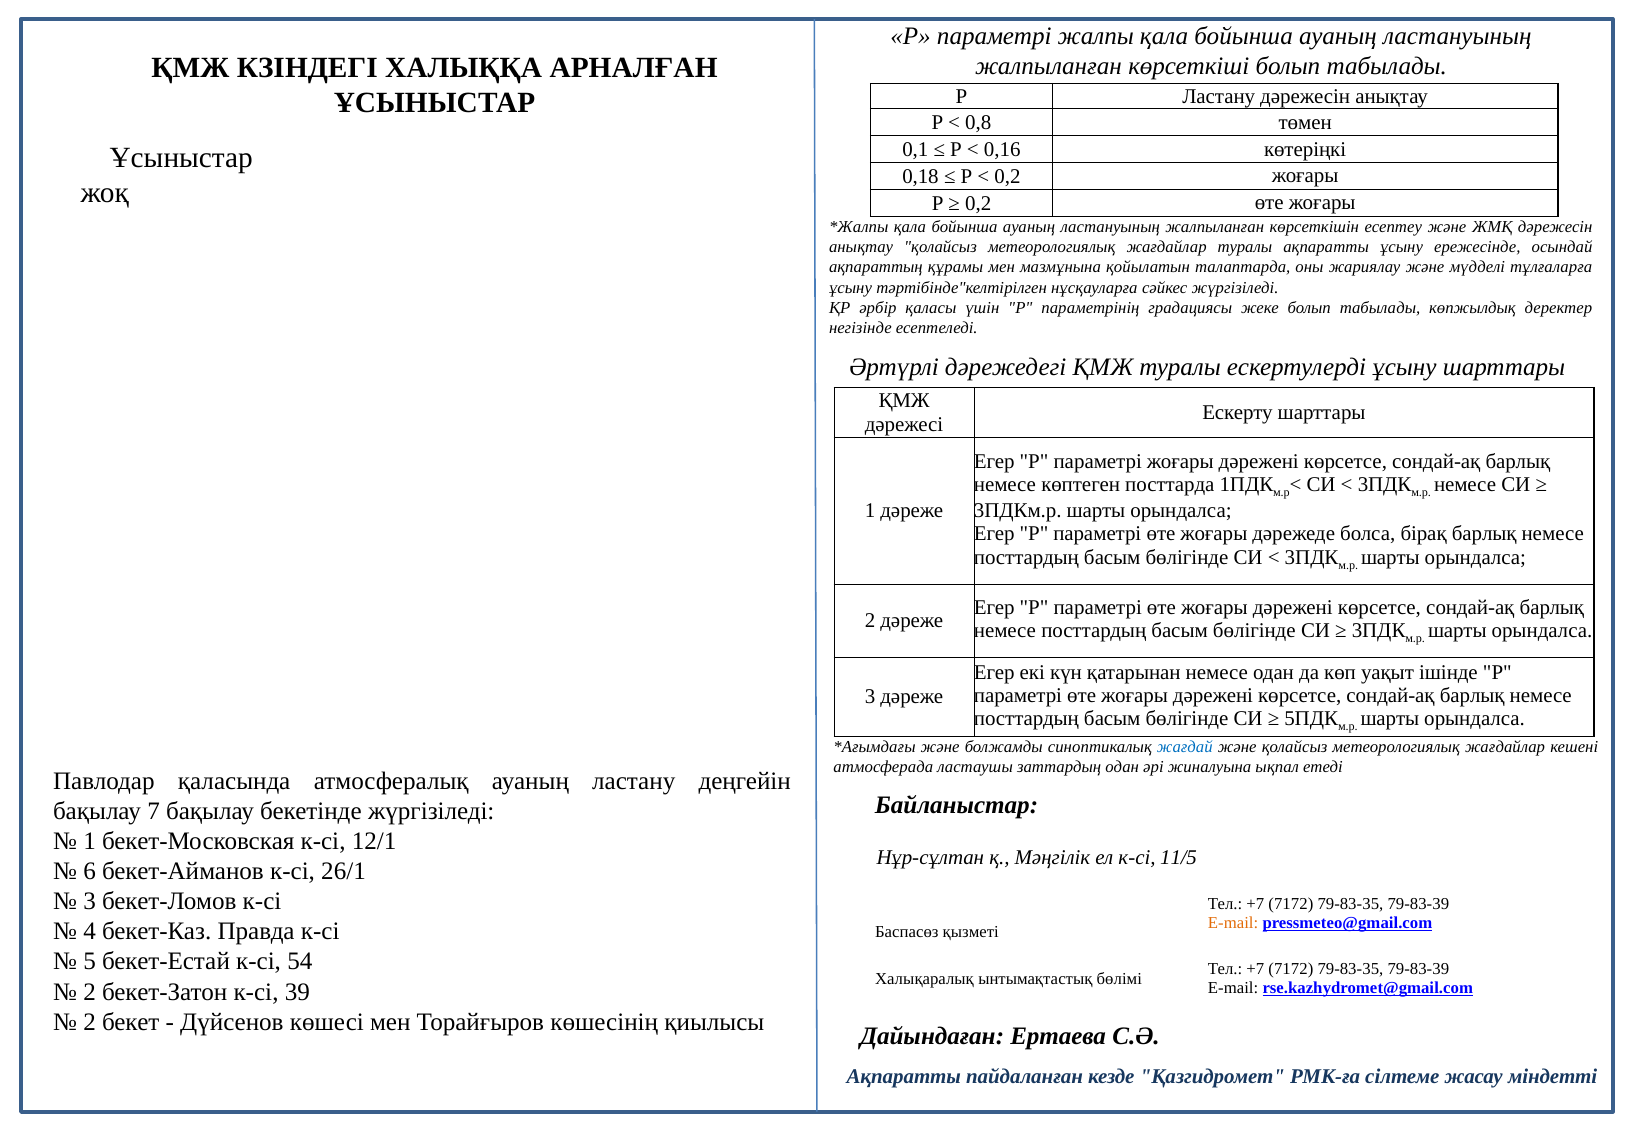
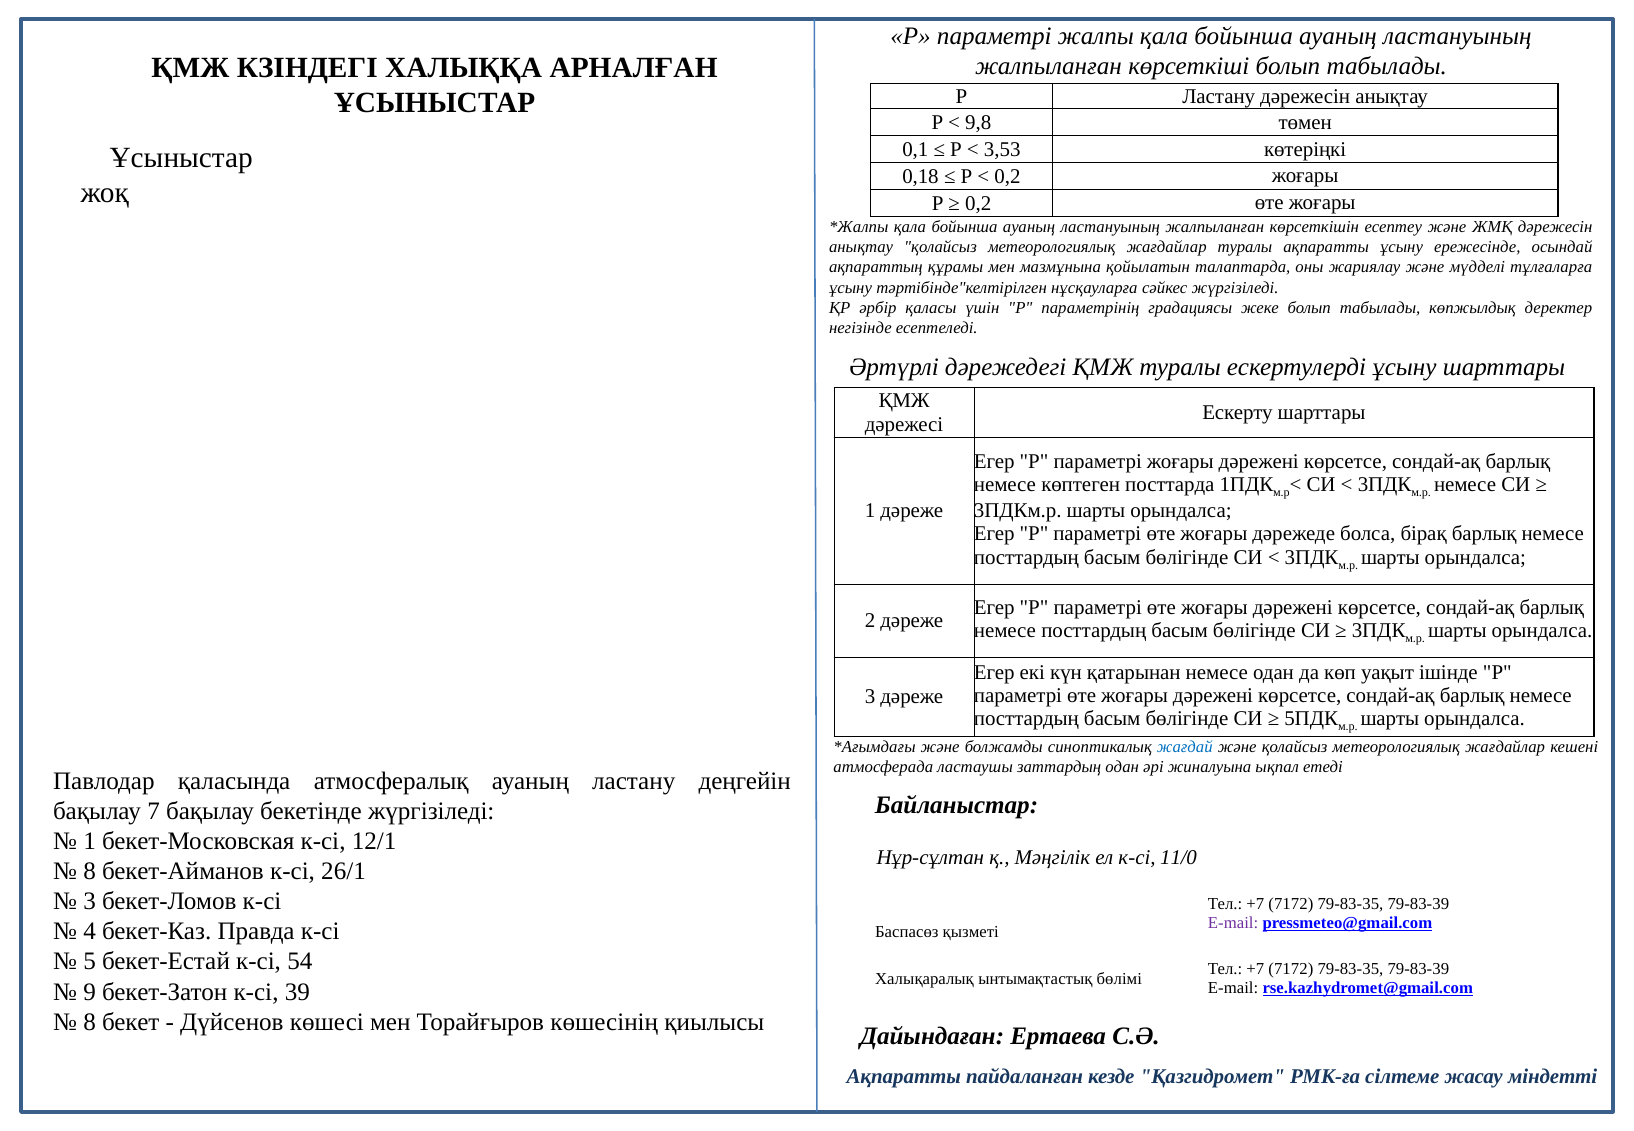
0,8: 0,8 -> 9,8 (978, 123)
0,16: 0,16 -> 3,53 (1002, 150)
11/5: 11/5 -> 11/0 (1179, 858)
6: 6 -> 8 (90, 871)
E-mail colour: orange -> purple (1233, 923)
2: 2 -> 9 (90, 992)
2: 2 -> 8 (90, 1022)
